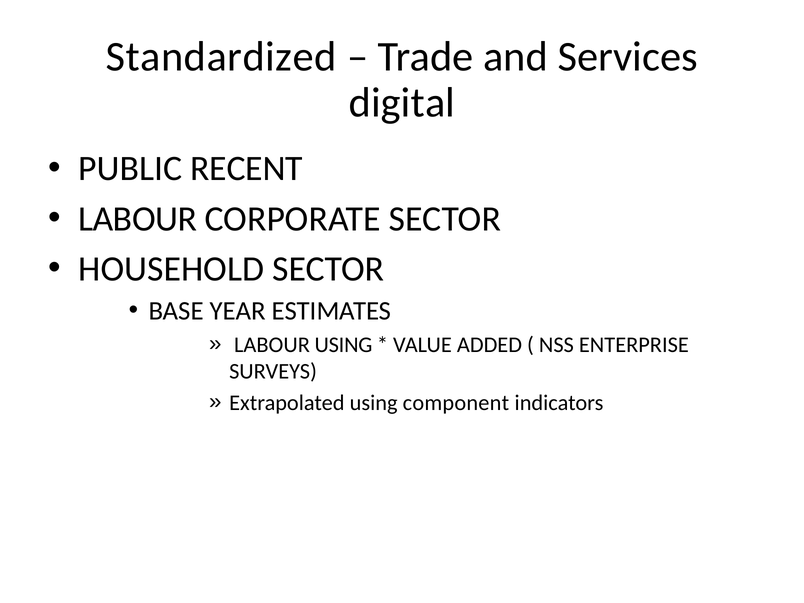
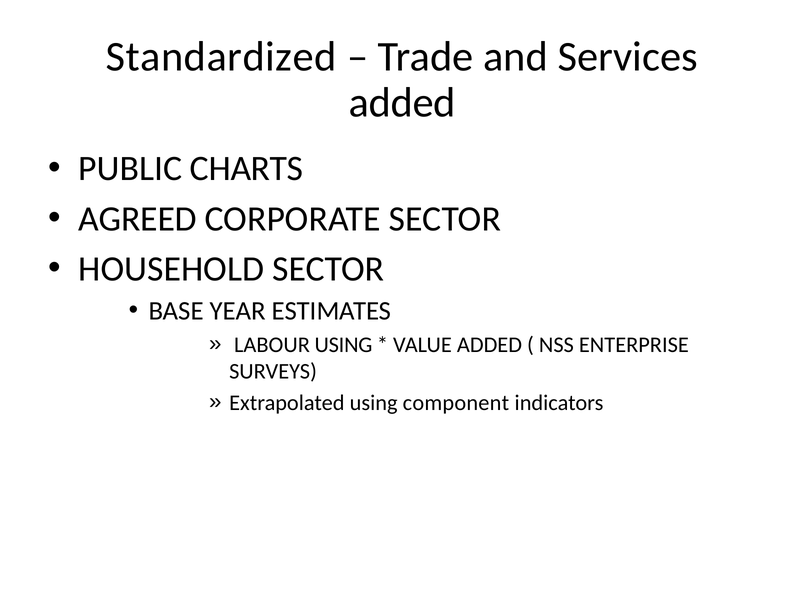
digital: digital -> added (402, 103)
RECENT: RECENT -> CHARTS (247, 169)
LABOUR: LABOUR -> AGREED (138, 219)
